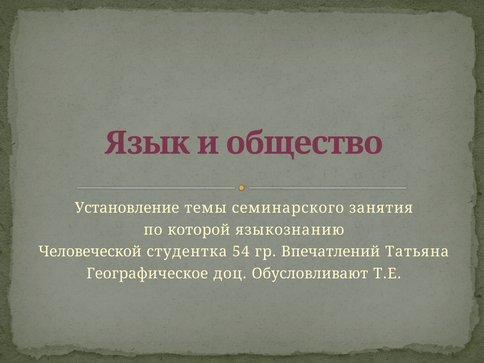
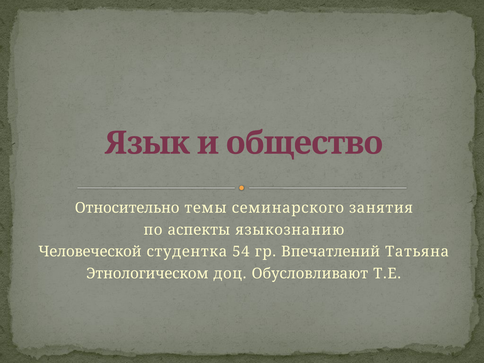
Установление: Установление -> Относительно (127, 208)
которой: которой -> аспекты (199, 230)
Географическое: Географическое -> Этнологическом (147, 273)
